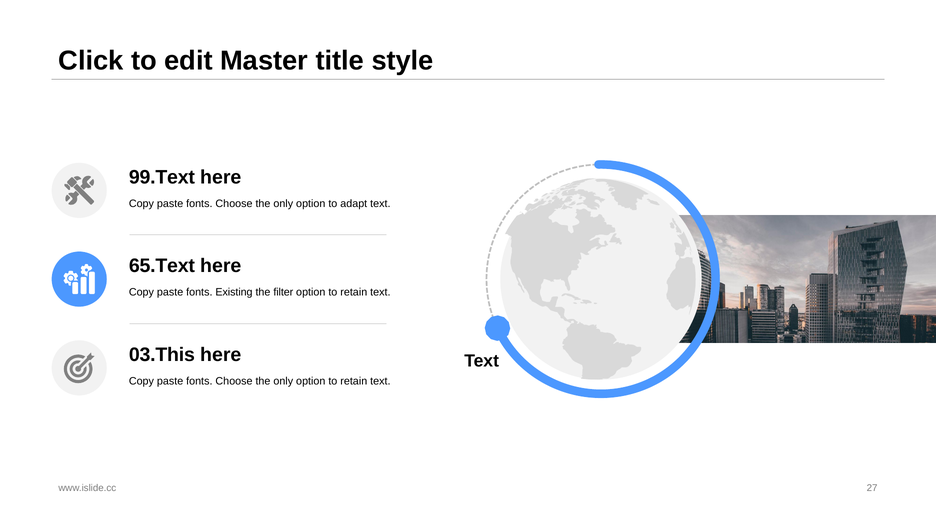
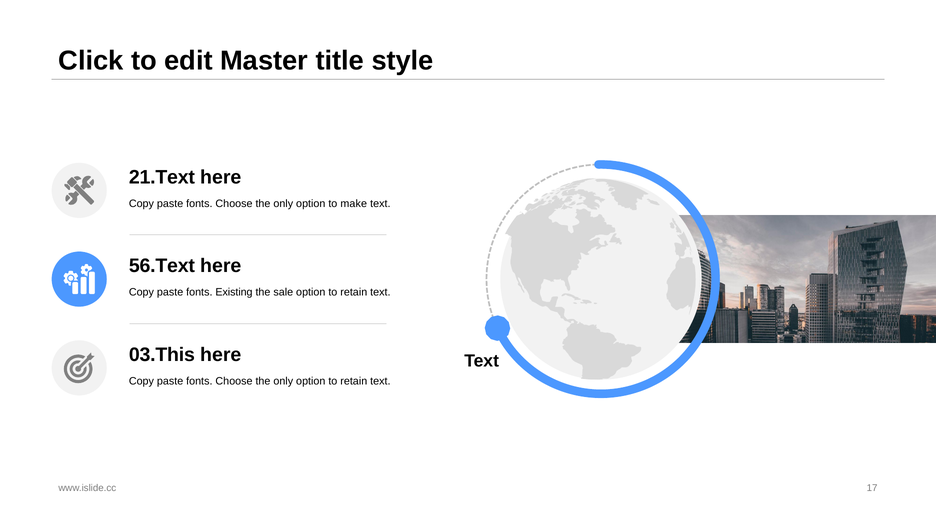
99.Text: 99.Text -> 21.Text (162, 177)
adapt: adapt -> make (354, 203)
65.Text: 65.Text -> 56.Text (162, 266)
filter: filter -> sale (283, 292)
27: 27 -> 17 (872, 488)
